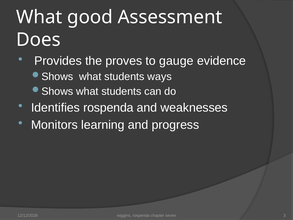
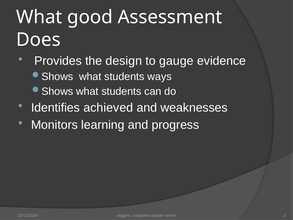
proves: proves -> design (124, 61)
Identifies rospenda: rospenda -> achieved (108, 108)
